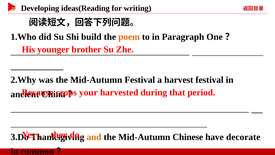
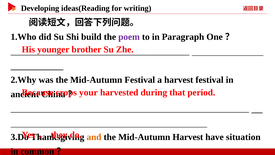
poem colour: orange -> purple (129, 37)
Mid-Autumn Chinese: Chinese -> Harvest (188, 137)
decorate: decorate -> situation (243, 137)
